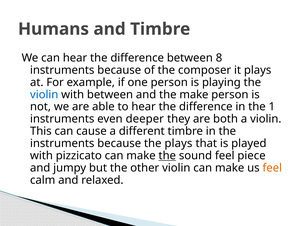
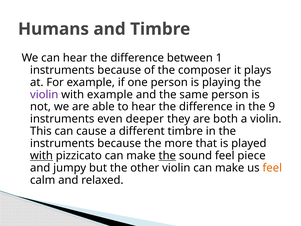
8: 8 -> 1 (219, 58)
violin colour: blue -> purple (44, 94)
with between: between -> example (110, 94)
the make: make -> same (194, 94)
1: 1 -> 9 (272, 107)
the plays: plays -> more (179, 143)
with underline: none -> present (41, 155)
